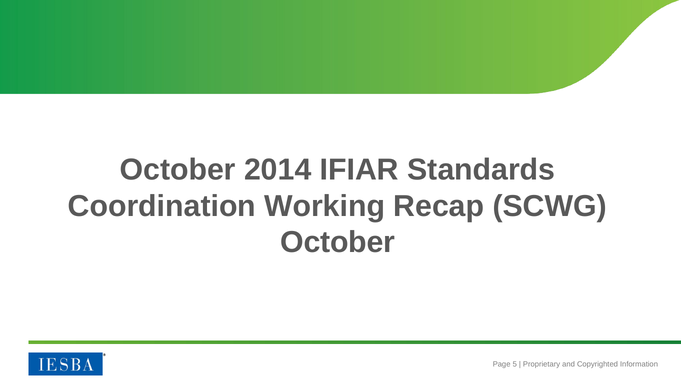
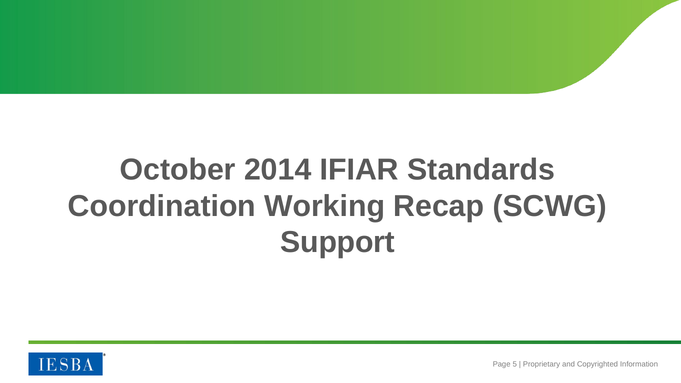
October: October -> Support (338, 242)
